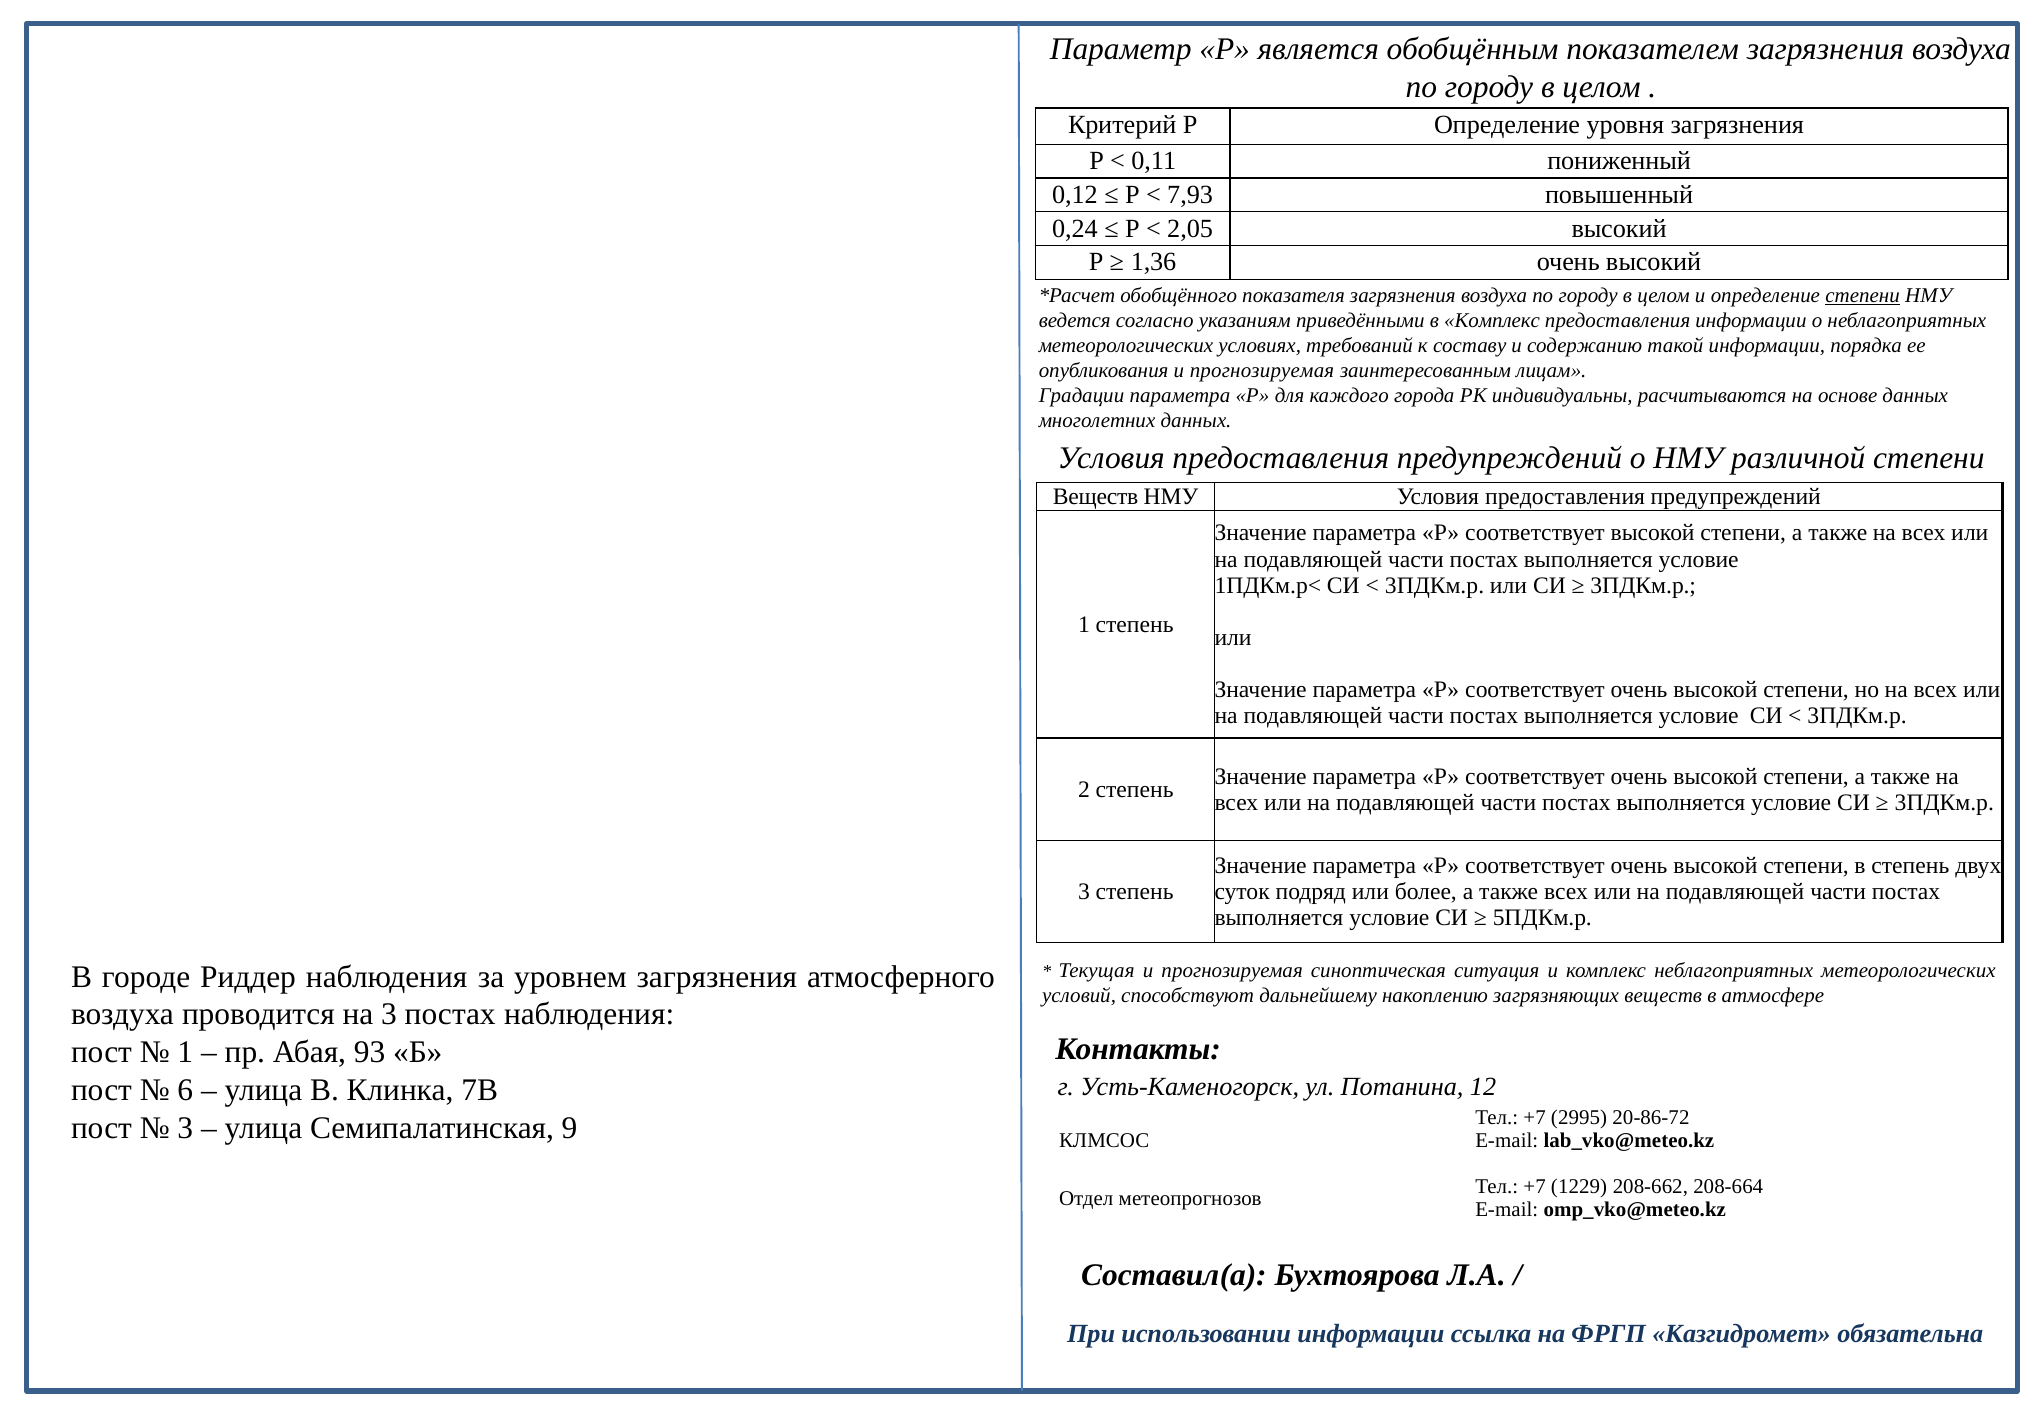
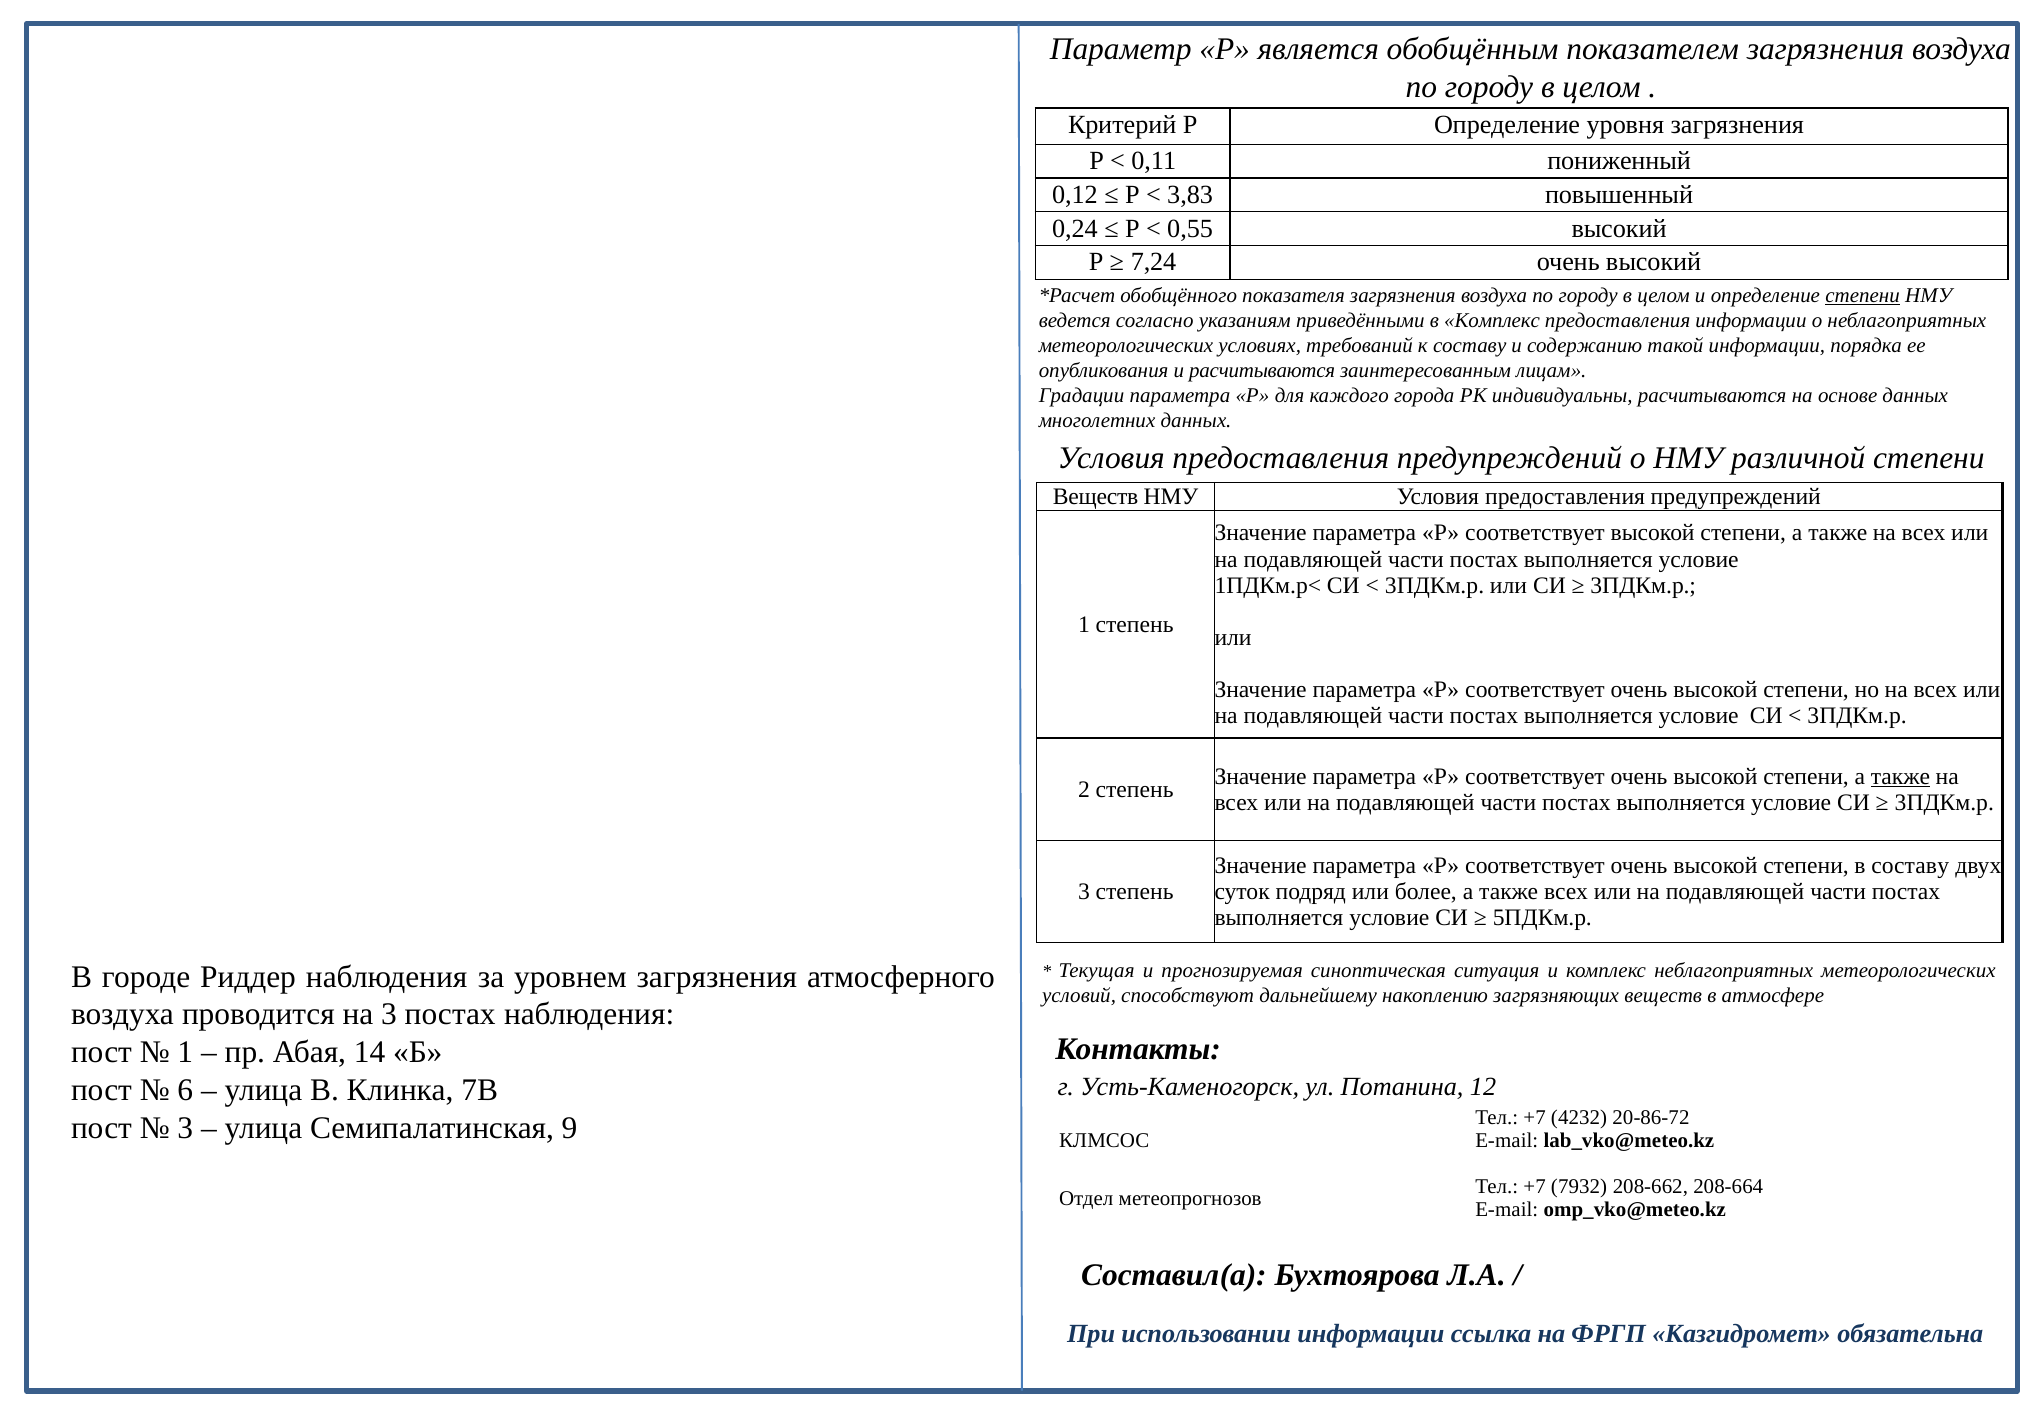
7,93: 7,93 -> 3,83 (1190, 195)
2,05: 2,05 -> 0,55 (1190, 228)
1,36: 1,36 -> 7,24 (1154, 262)
опубликования и прогнозируемая: прогнозируемая -> расчитываются (1262, 371)
также underline: none -> present (1901, 776)
в степень: степень -> составу (1910, 865)
93: 93 -> 14 (370, 1052)
2995: 2995 -> 4232 (1579, 1117)
1229: 1229 -> 7932 (1579, 1187)
